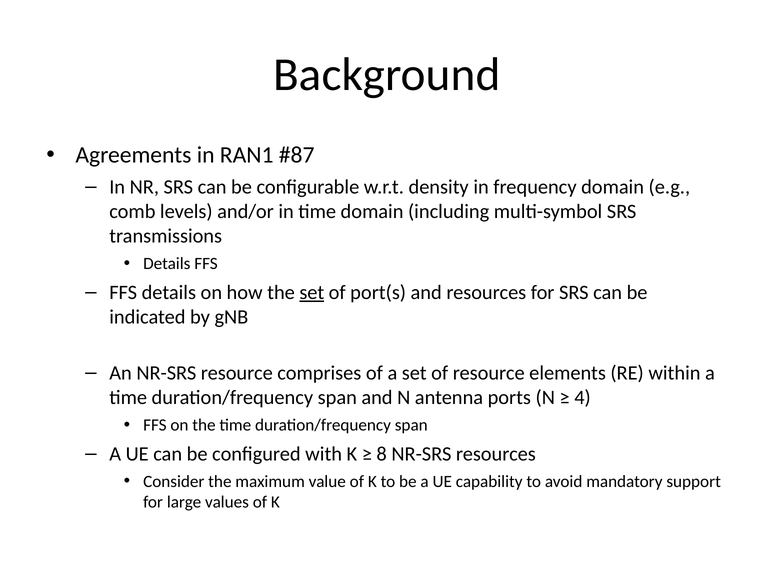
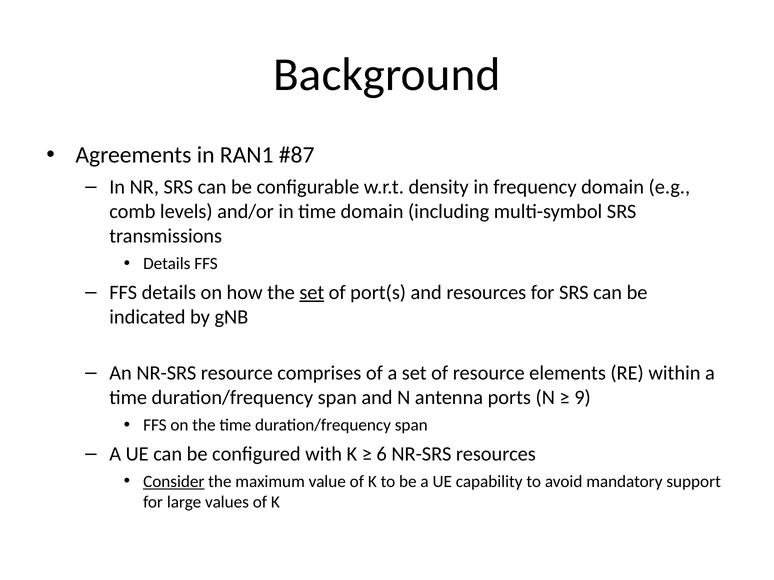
4: 4 -> 9 (583, 398)
8: 8 -> 6 (382, 454)
Consider underline: none -> present (174, 482)
